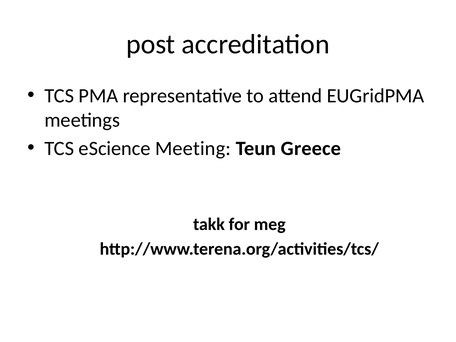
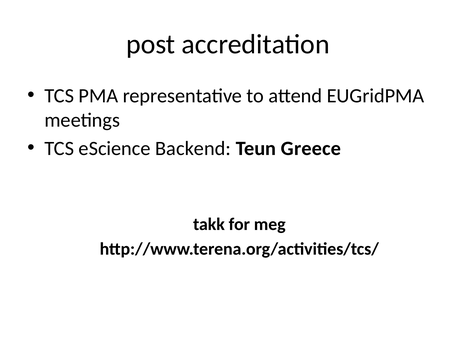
Meeting: Meeting -> Backend (193, 148)
